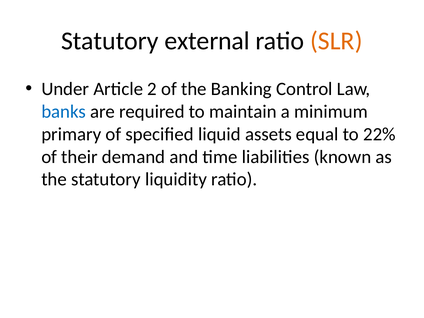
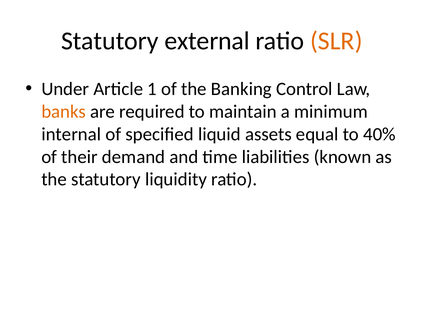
2: 2 -> 1 (152, 89)
banks colour: blue -> orange (64, 112)
primary: primary -> internal (71, 134)
22%: 22% -> 40% (379, 134)
